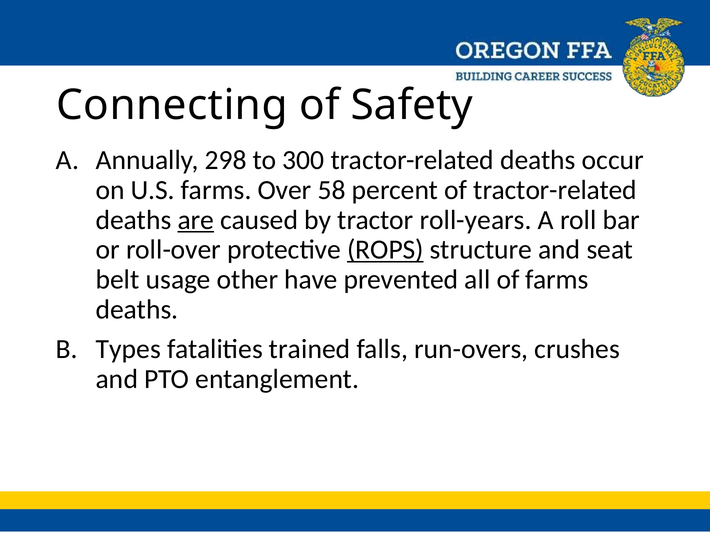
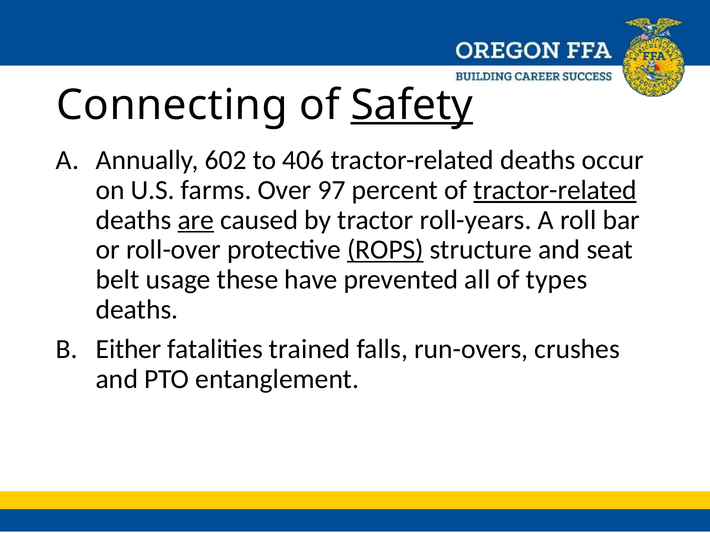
Safety underline: none -> present (412, 105)
298: 298 -> 602 (226, 160)
300: 300 -> 406 (303, 160)
58: 58 -> 97 (332, 190)
tractor-related underline: none -> present (555, 190)
other: other -> these (248, 279)
of farms: farms -> types (557, 279)
Types: Types -> Either (129, 349)
